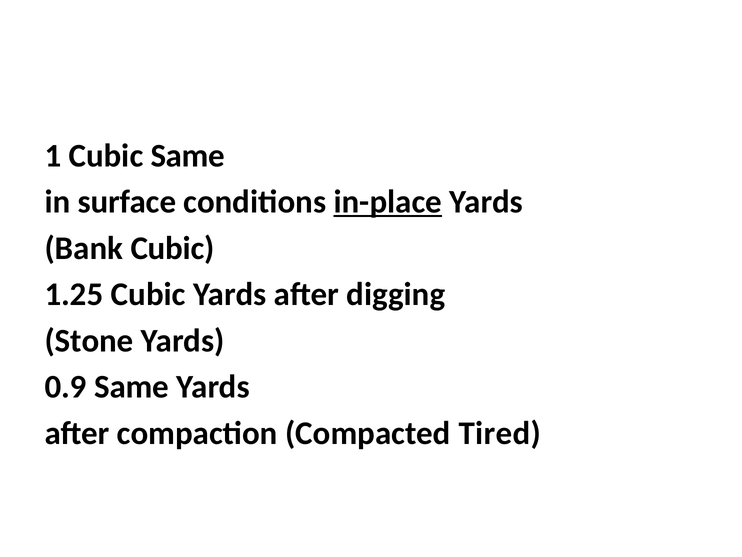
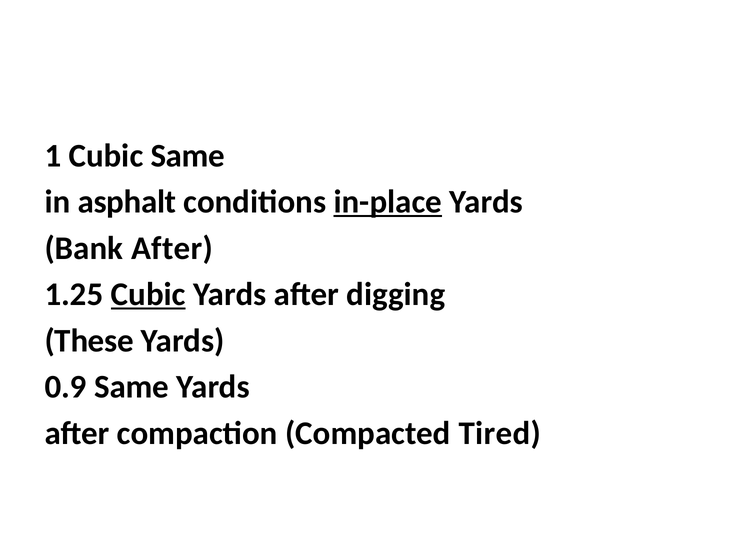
surface: surface -> asphalt (127, 202)
Bank Cubic: Cubic -> After (172, 248)
Cubic underline: none -> present (148, 294)
Stone: Stone -> These (89, 340)
